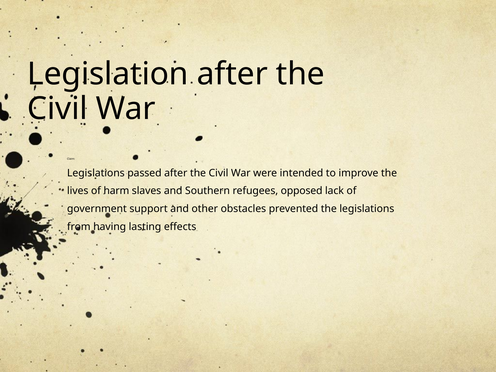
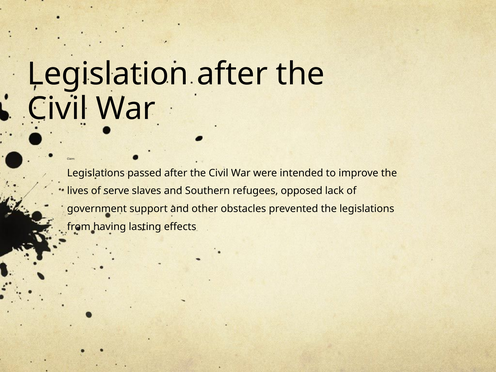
harm: harm -> serve (116, 191)
